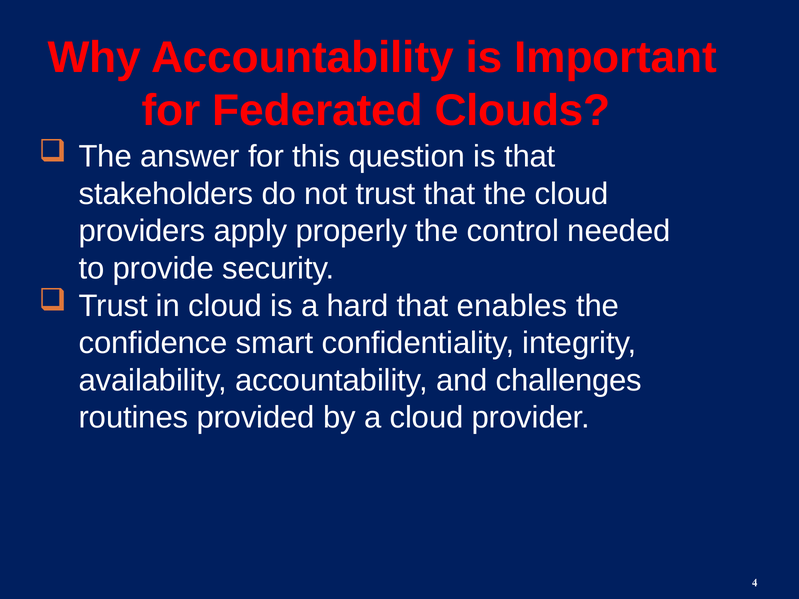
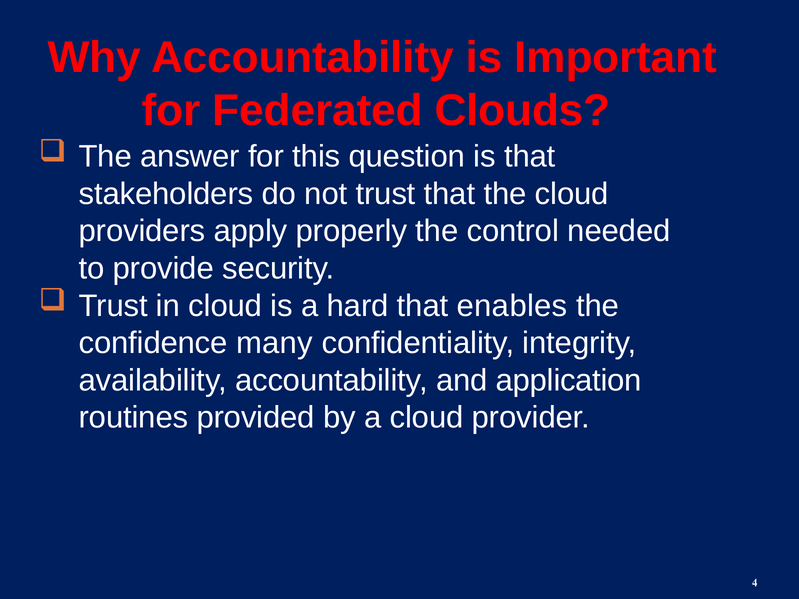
smart: smart -> many (274, 343)
challenges: challenges -> application (569, 380)
